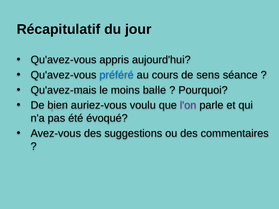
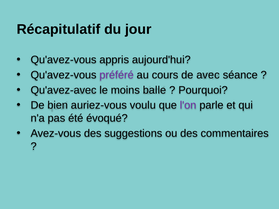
préféré colour: blue -> purple (117, 75)
sens: sens -> avec (208, 75)
Qu'avez-mais: Qu'avez-mais -> Qu'avez-avec (64, 90)
